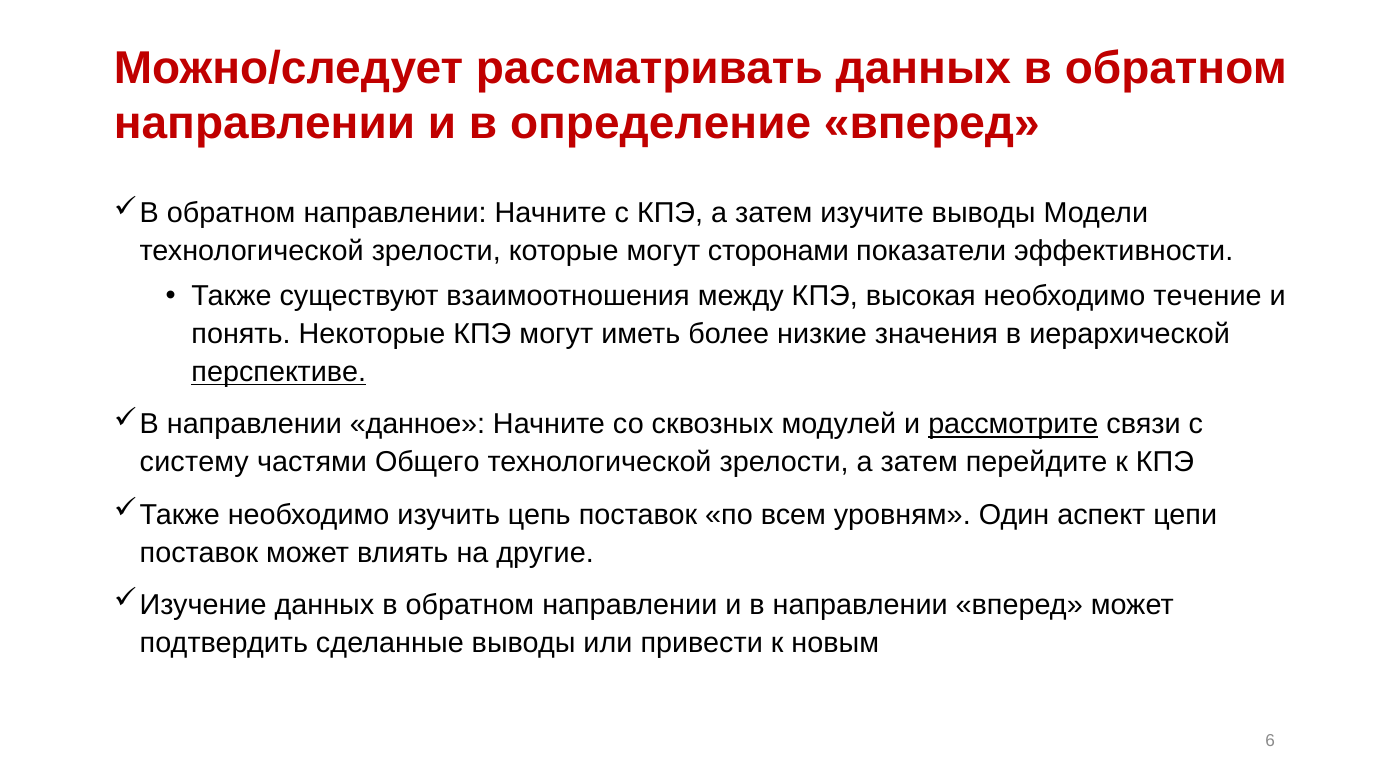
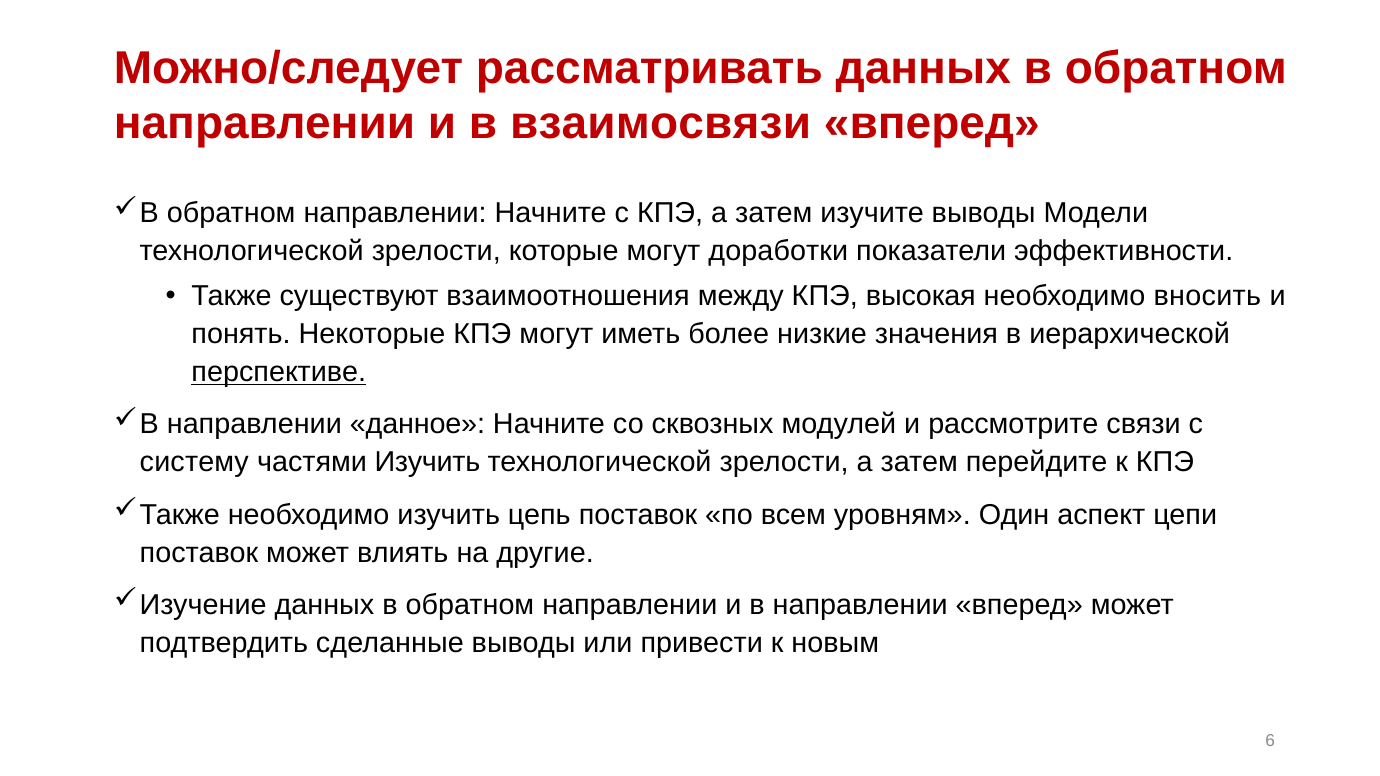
определение: определение -> взаимосвязи (661, 124)
сторонами: сторонами -> доработки (778, 251)
течение: течение -> вносить (1207, 296)
рассмотрите underline: present -> none (1013, 425)
частями Общего: Общего -> Изучить (427, 462)
